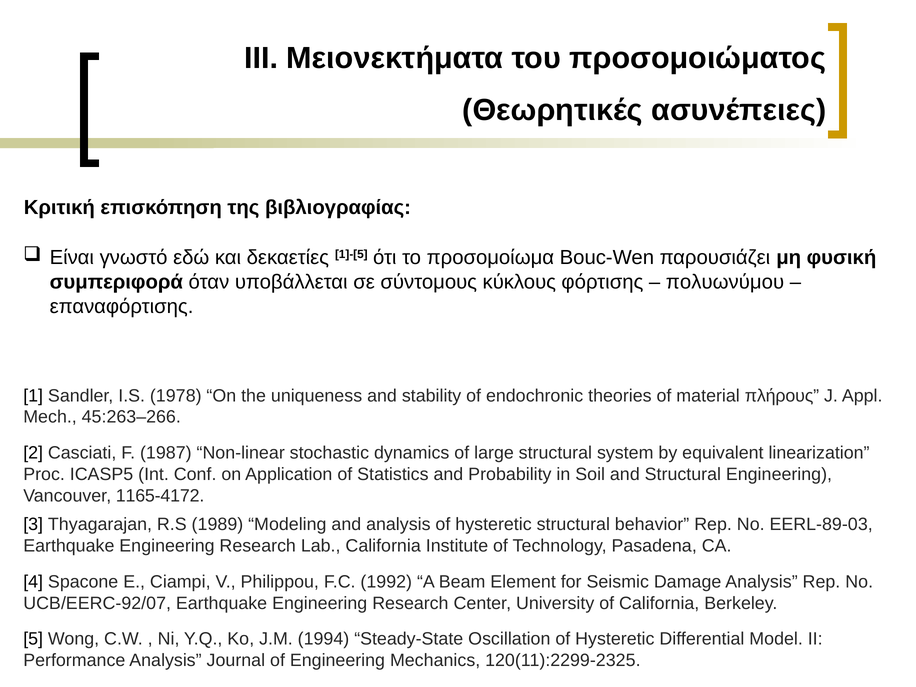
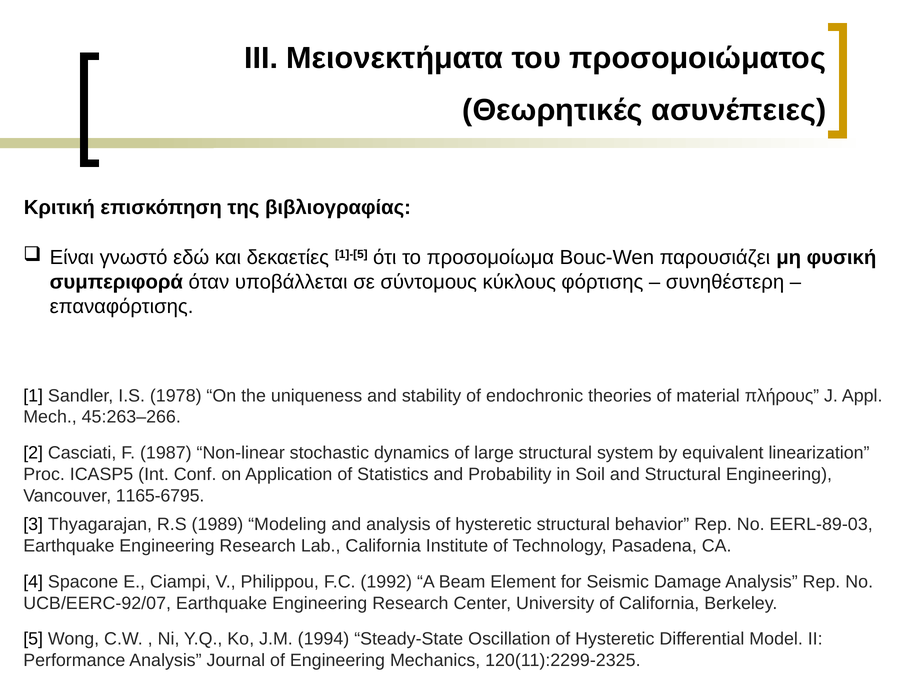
πολυωνύμου: πολυωνύμου -> συνηθέστερη (725, 282)
1165-4172: 1165-4172 -> 1165-6795 (160, 496)
